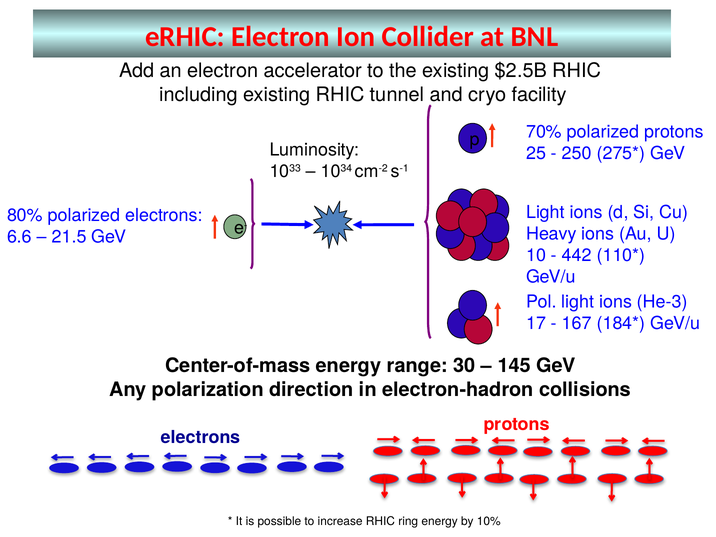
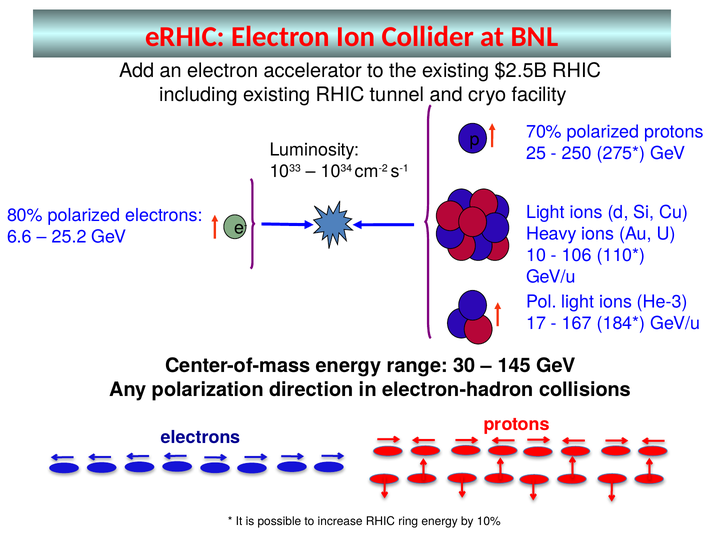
21.5: 21.5 -> 25.2 (69, 237)
442: 442 -> 106 (577, 255)
